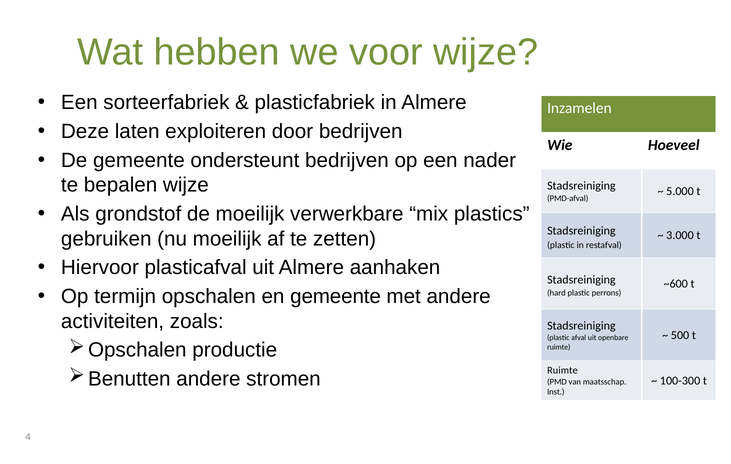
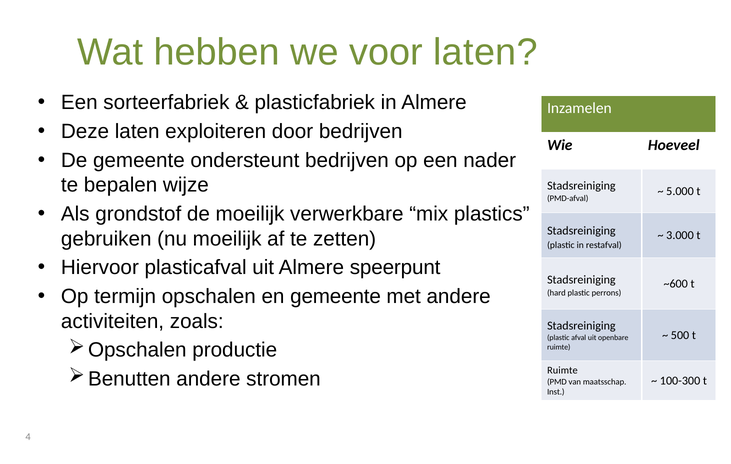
voor wijze: wijze -> laten (485, 52)
aanhaken: aanhaken -> speerpunt (395, 268)
